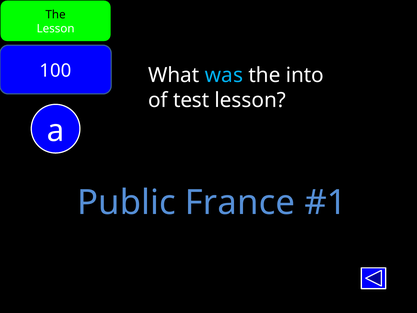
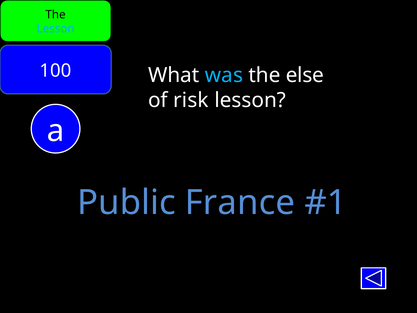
Lesson colour: white -> light blue (56, 29)
into: into -> else (305, 75)
test: test -> risk (191, 100)
